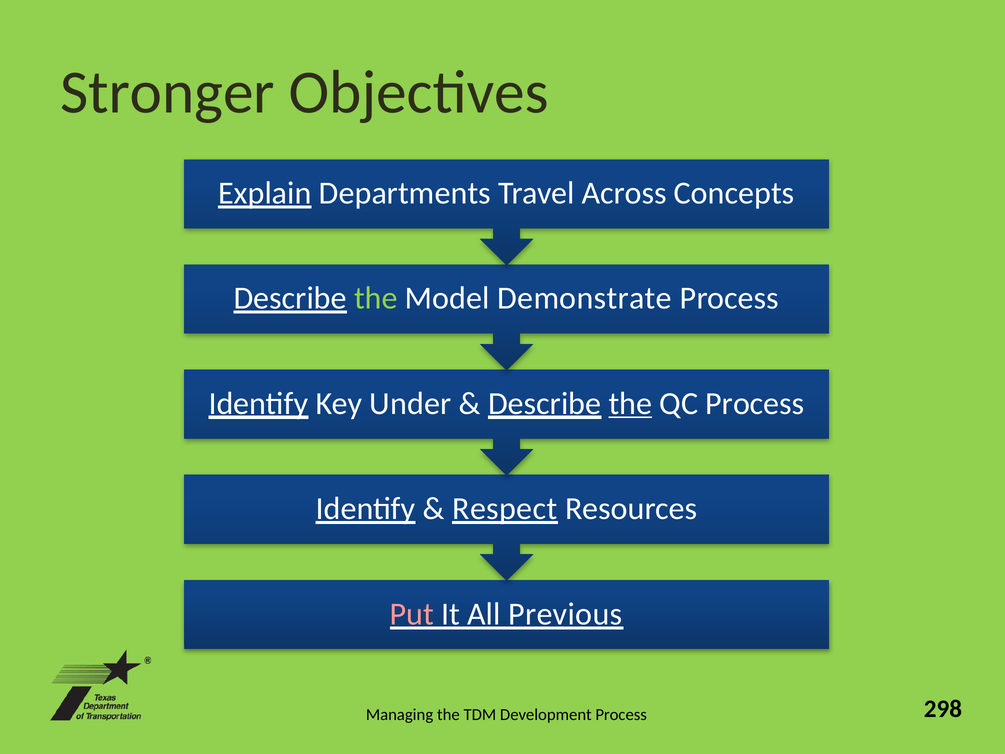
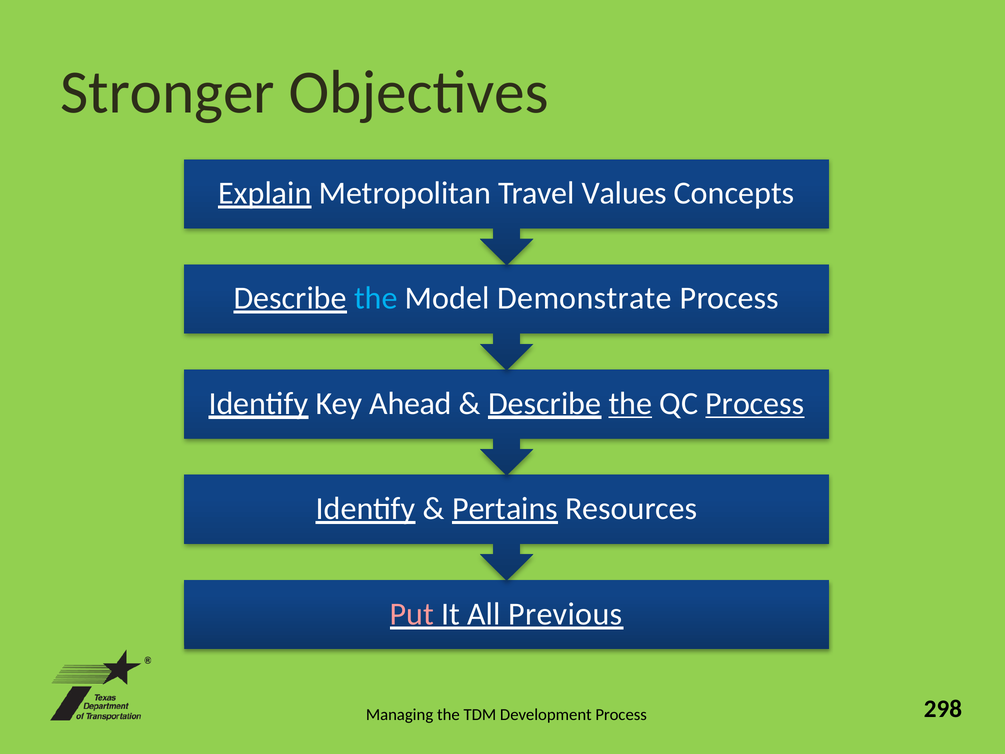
Departments: Departments -> Metropolitan (405, 193)
Across: Across -> Values (624, 193)
the colour: light green -> light blue (376, 298)
Under: Under -> Ahead (411, 403)
Process underline: none -> present (755, 403)
Respect: Respect -> Pertains (505, 508)
